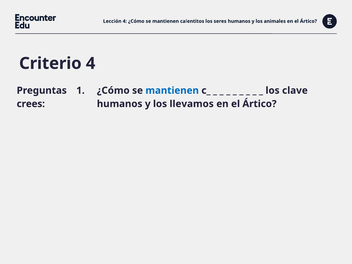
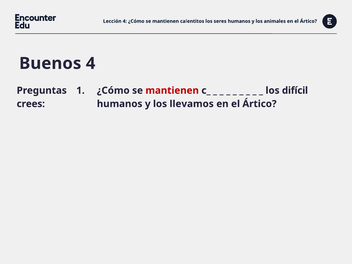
Criterio: Criterio -> Buenos (50, 63)
mantienen colour: blue -> red (172, 90)
clave: clave -> difícil (295, 90)
